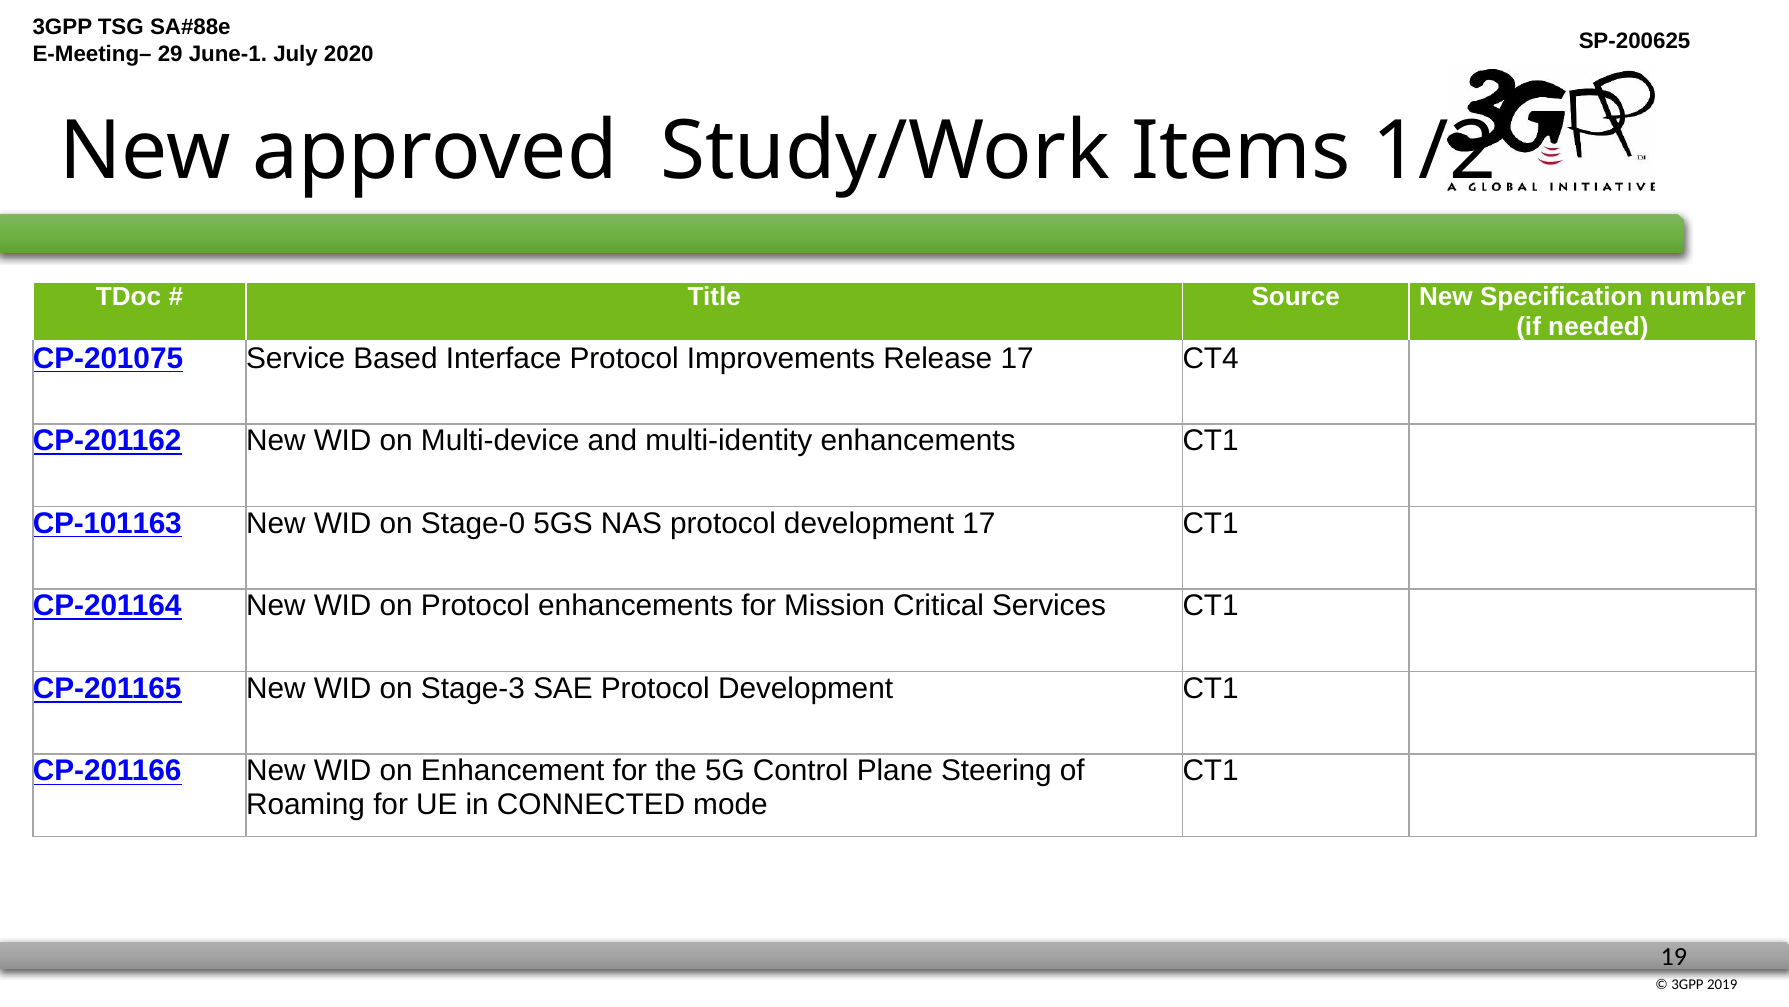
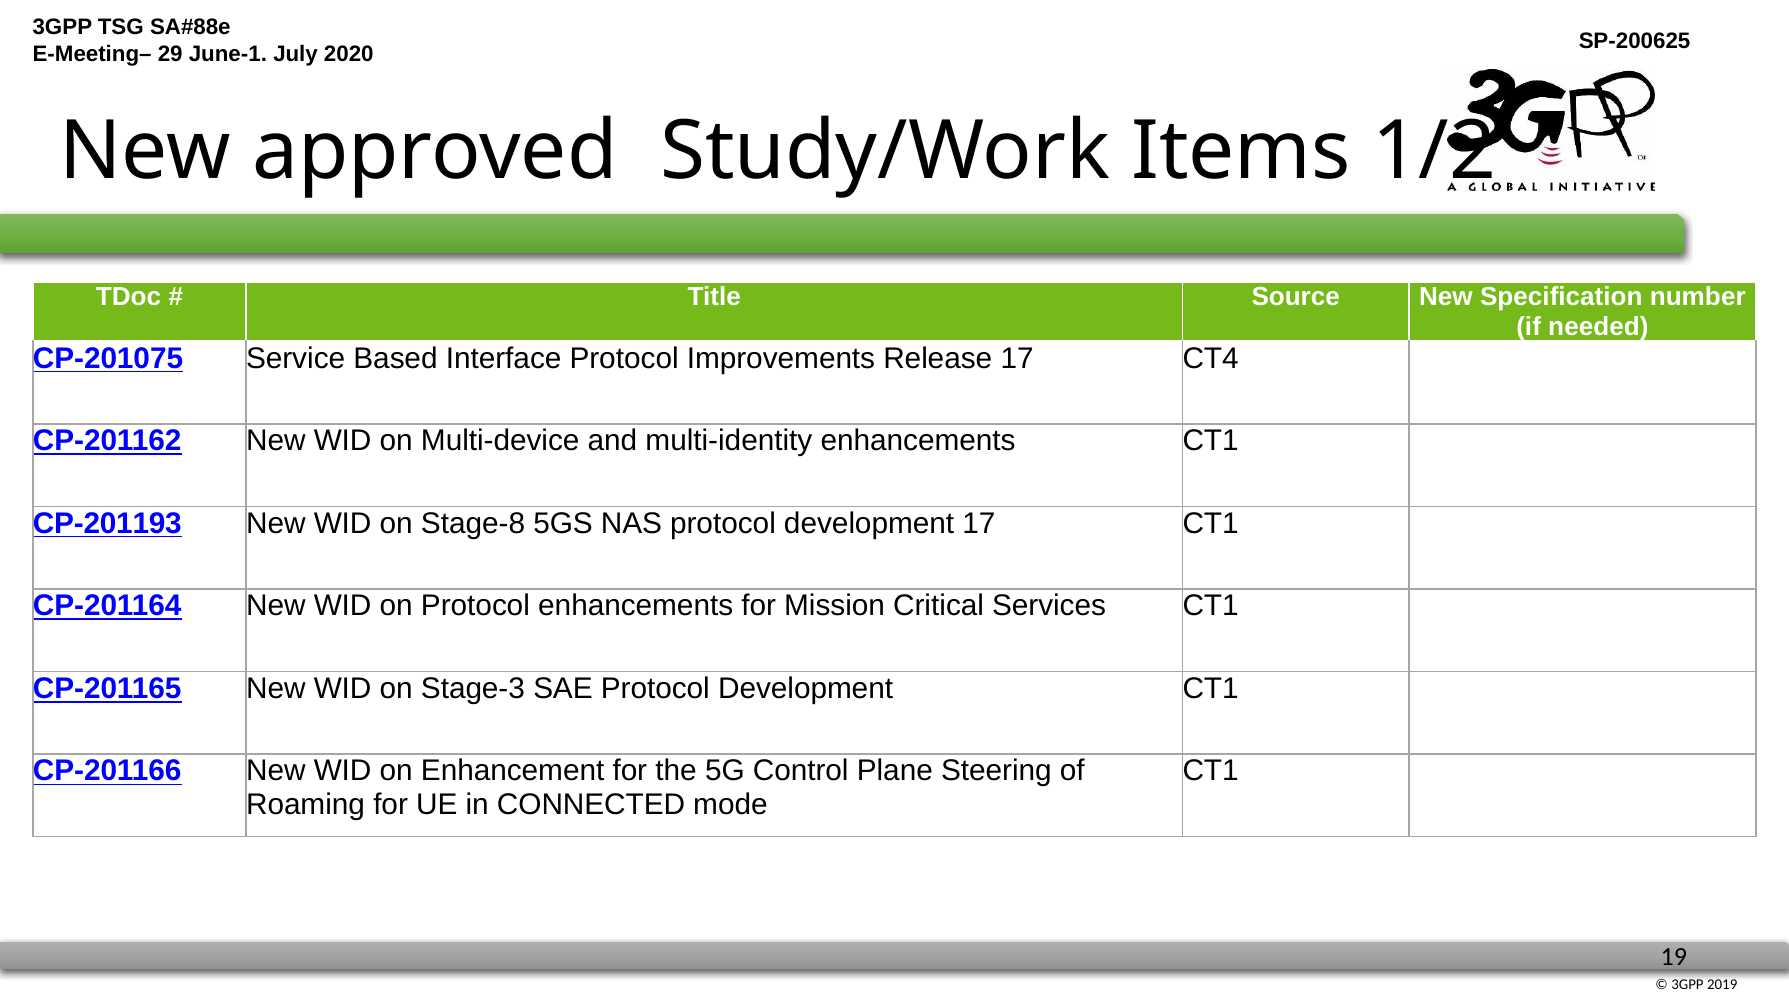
CP-101163: CP-101163 -> CP-201193 (107, 523)
Stage-0: Stage-0 -> Stage-8 (473, 523)
